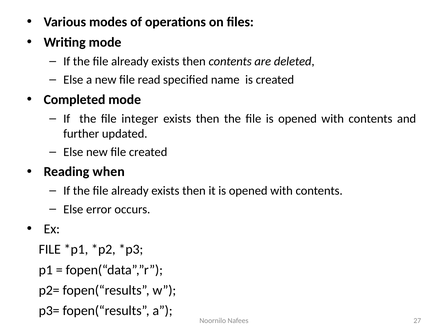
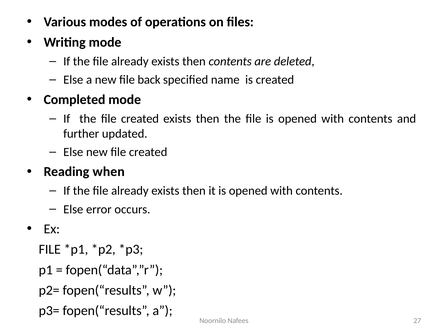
read: read -> back (149, 80)
the file integer: integer -> created (140, 119)
